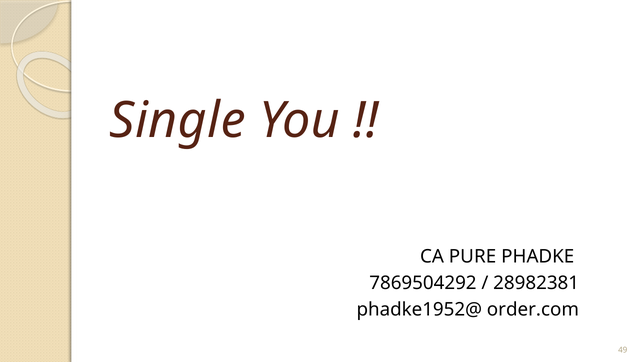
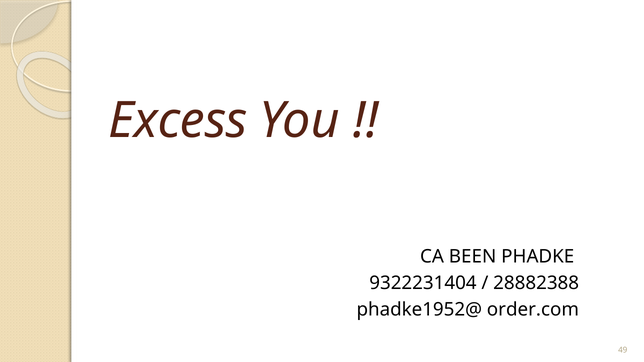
Single: Single -> Excess (178, 121)
PURE: PURE -> BEEN (473, 257)
7869504292: 7869504292 -> 9322231404 (423, 283)
28982381: 28982381 -> 28882388 (536, 283)
